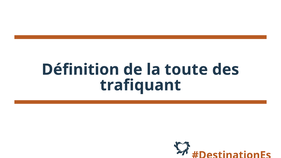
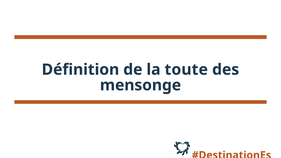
trafiquant: trafiquant -> mensonge (140, 85)
